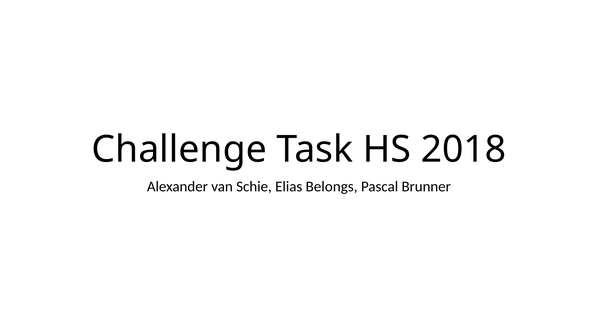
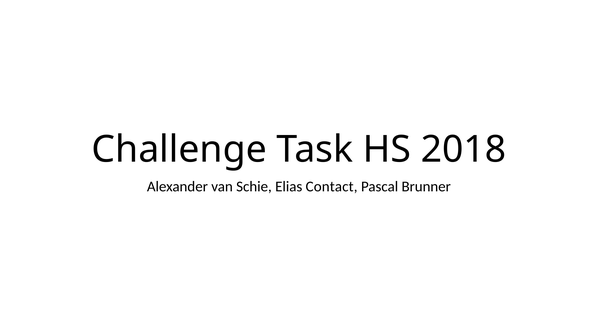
Belongs: Belongs -> Contact (332, 187)
